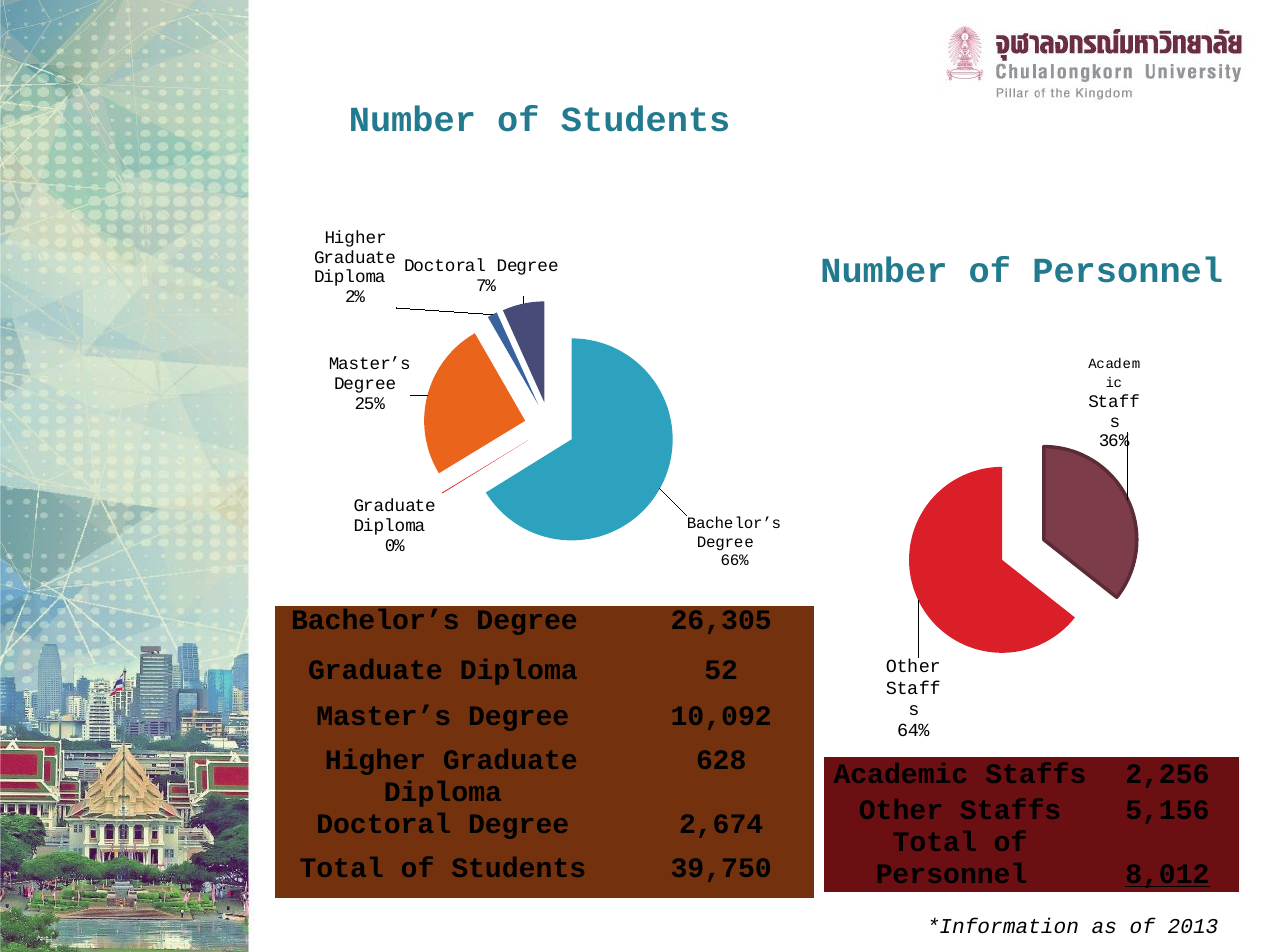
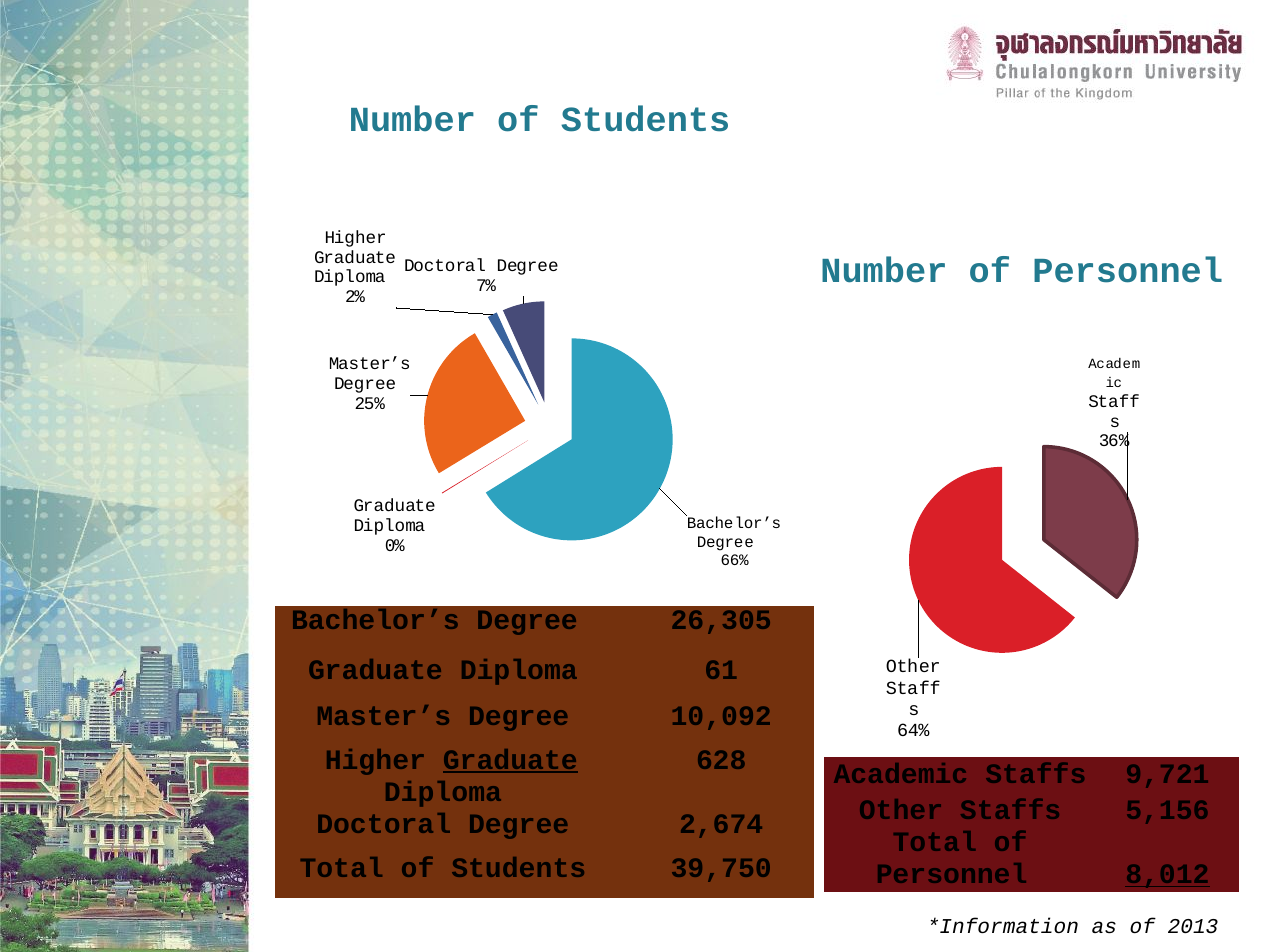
52: 52 -> 61 (721, 670)
Graduate underline: none -> present (510, 760)
2,256: 2,256 -> 9,721 (1167, 774)
